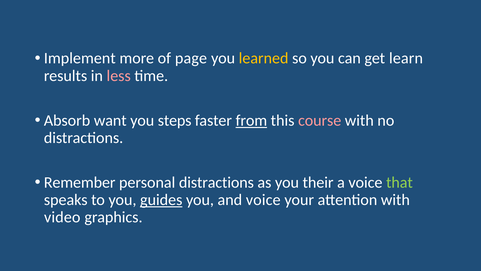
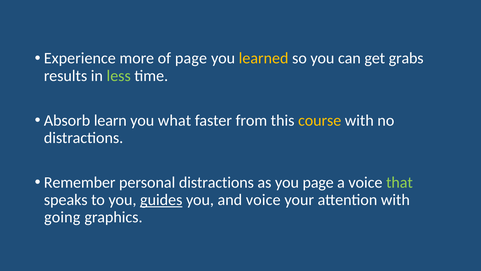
Implement: Implement -> Experience (80, 58)
learn: learn -> grabs (406, 58)
less colour: pink -> light green (119, 76)
want: want -> learn (110, 120)
steps: steps -> what (174, 120)
from underline: present -> none (251, 120)
course colour: pink -> yellow (320, 120)
you their: their -> page (318, 182)
video: video -> going (62, 217)
